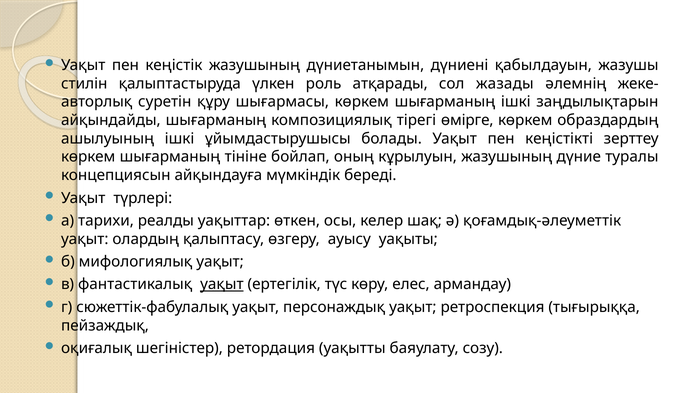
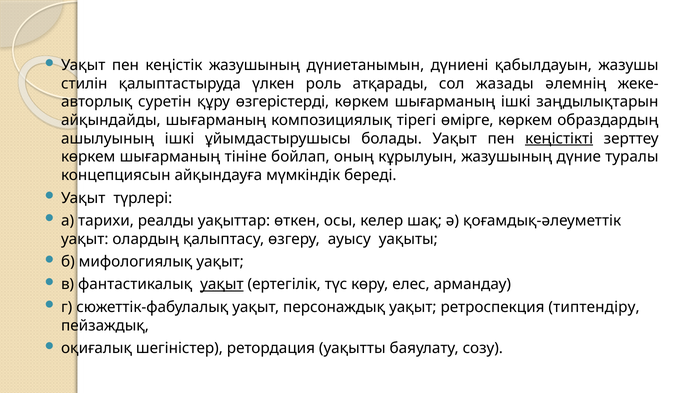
шығармасы: шығармасы -> өзгерістерді (282, 102)
кеңістікті underline: none -> present (559, 139)
тығырыққа: тығырыққа -> типтендіру (594, 307)
